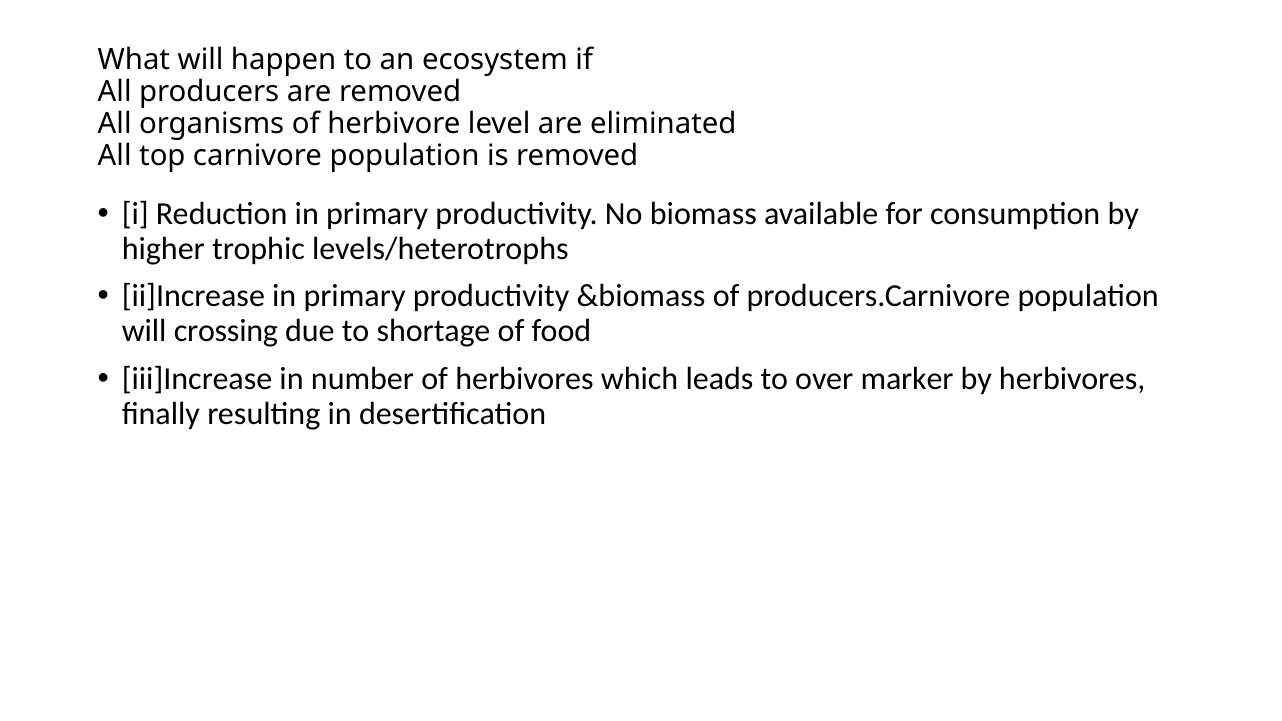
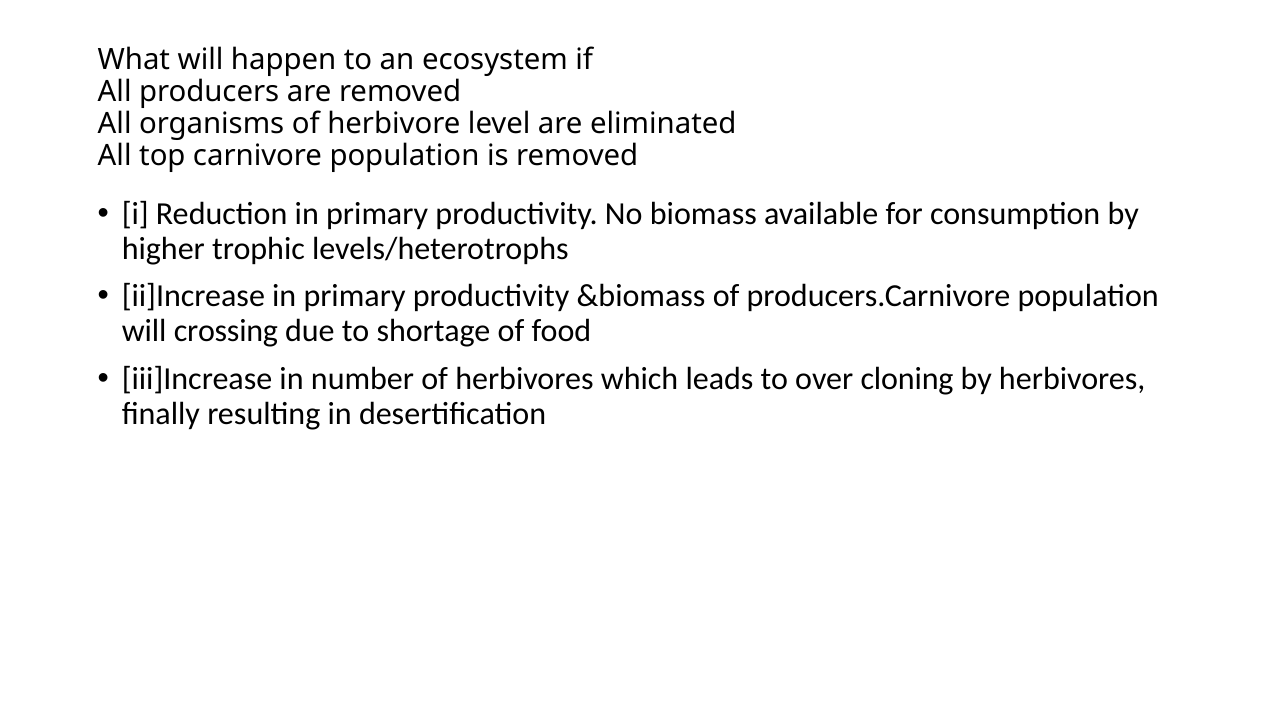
marker: marker -> cloning (907, 379)
